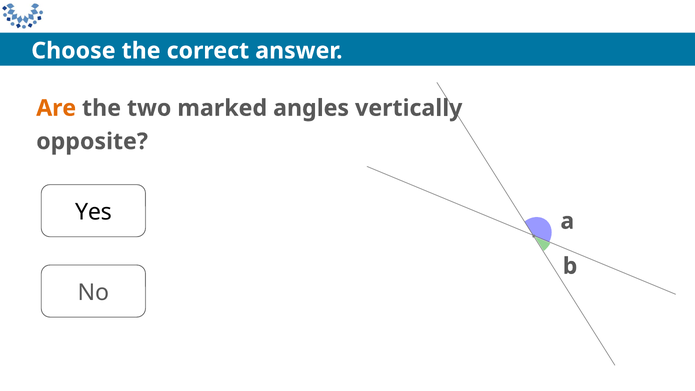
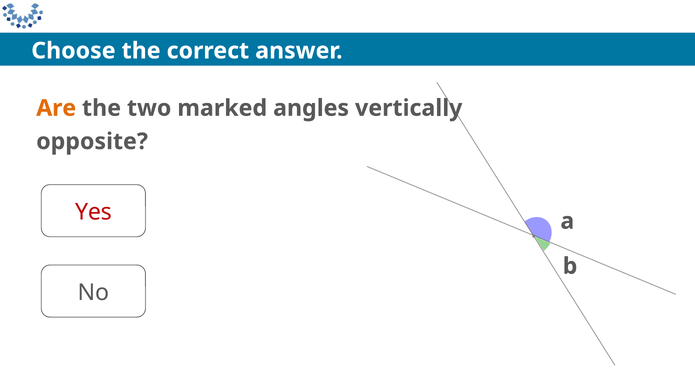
Yes colour: black -> red (93, 212)
